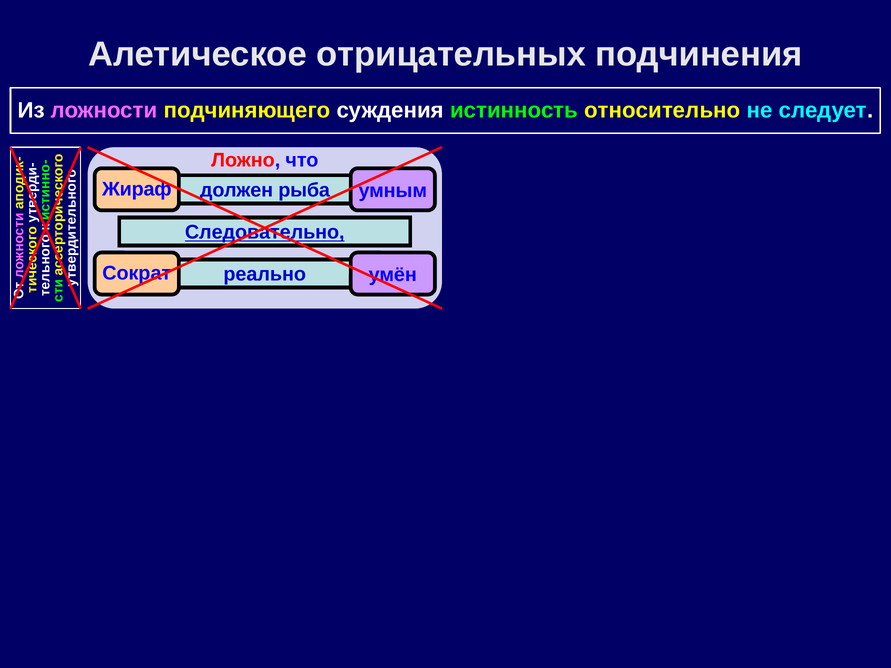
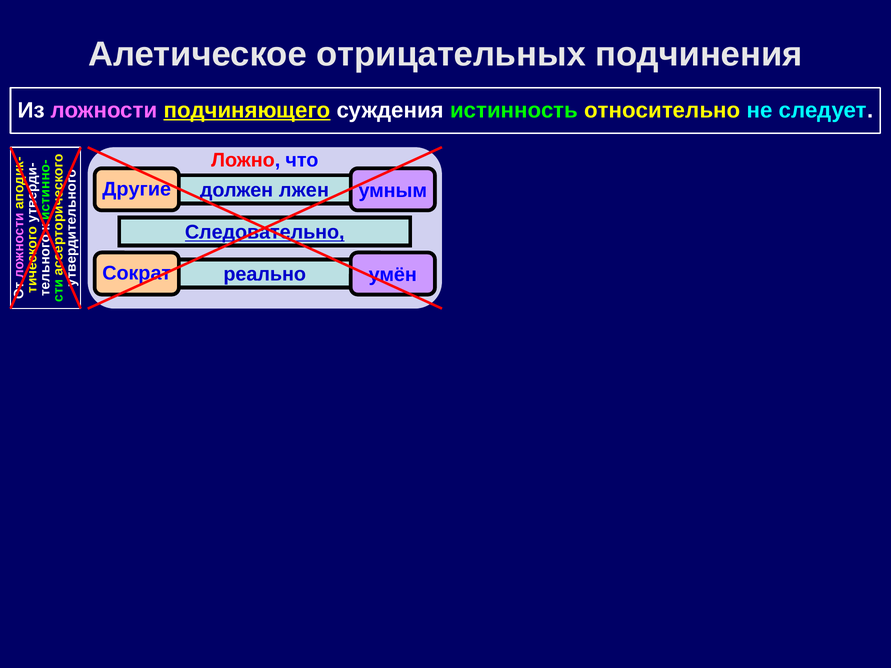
подчиняющего underline: none -> present (247, 110)
Жираф: Жираф -> Другие (137, 189)
рыба: рыба -> лжен (304, 190)
